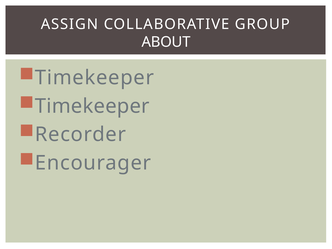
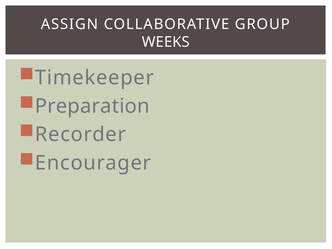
ABOUT: ABOUT -> WEEKS (166, 42)
Timekeeper: Timekeeper -> Preparation (92, 106)
